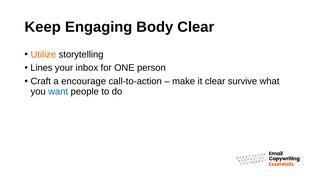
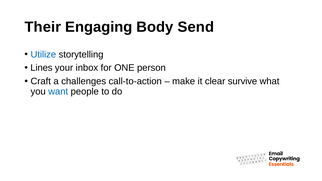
Keep: Keep -> Their (43, 27)
Body Clear: Clear -> Send (196, 27)
Utilize colour: orange -> blue (43, 54)
encourage: encourage -> challenges (84, 81)
